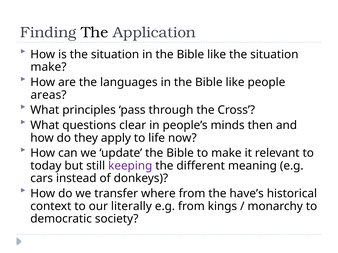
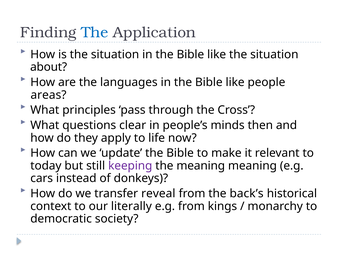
The colour: black -> blue (95, 33)
make: make -> about (49, 67)
the different: different -> meaning (201, 166)
where: where -> reveal (158, 194)
have’s: have’s -> back’s (247, 194)
